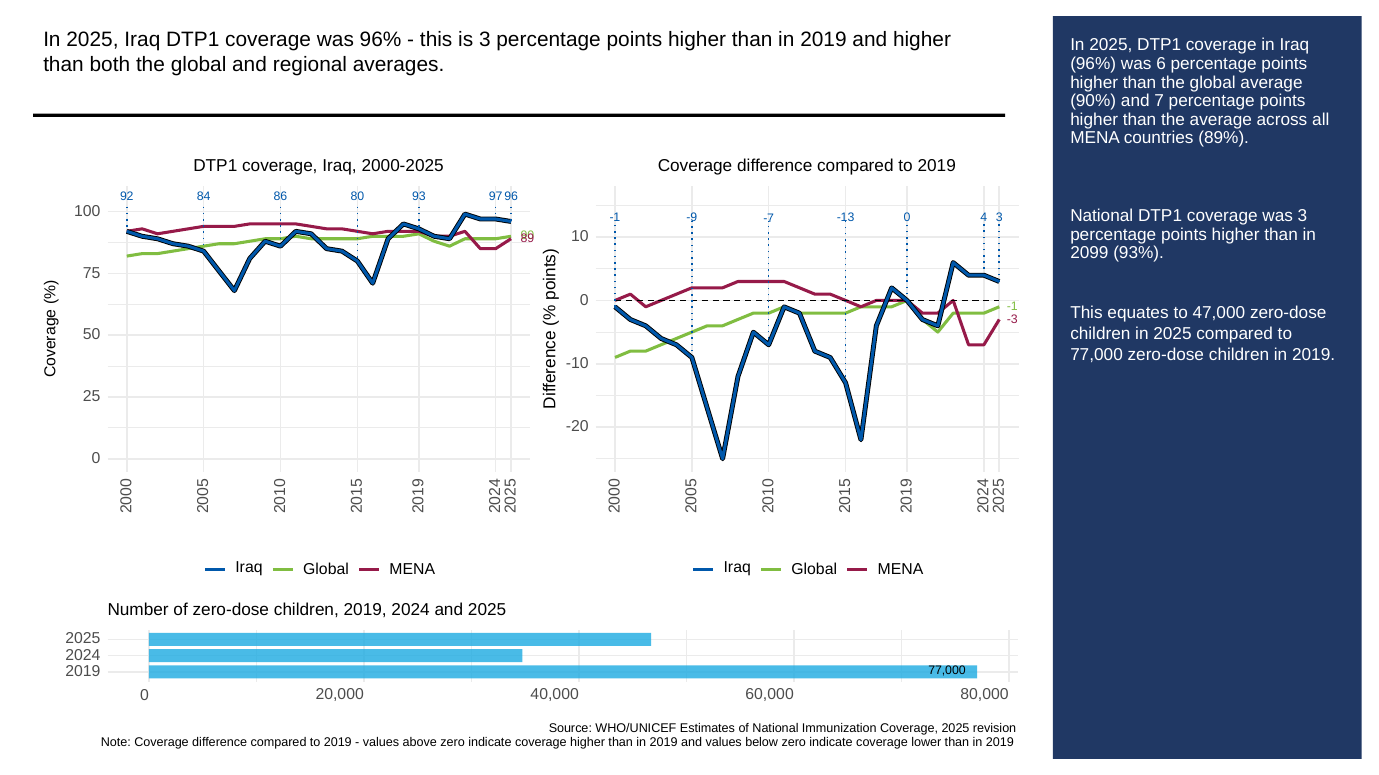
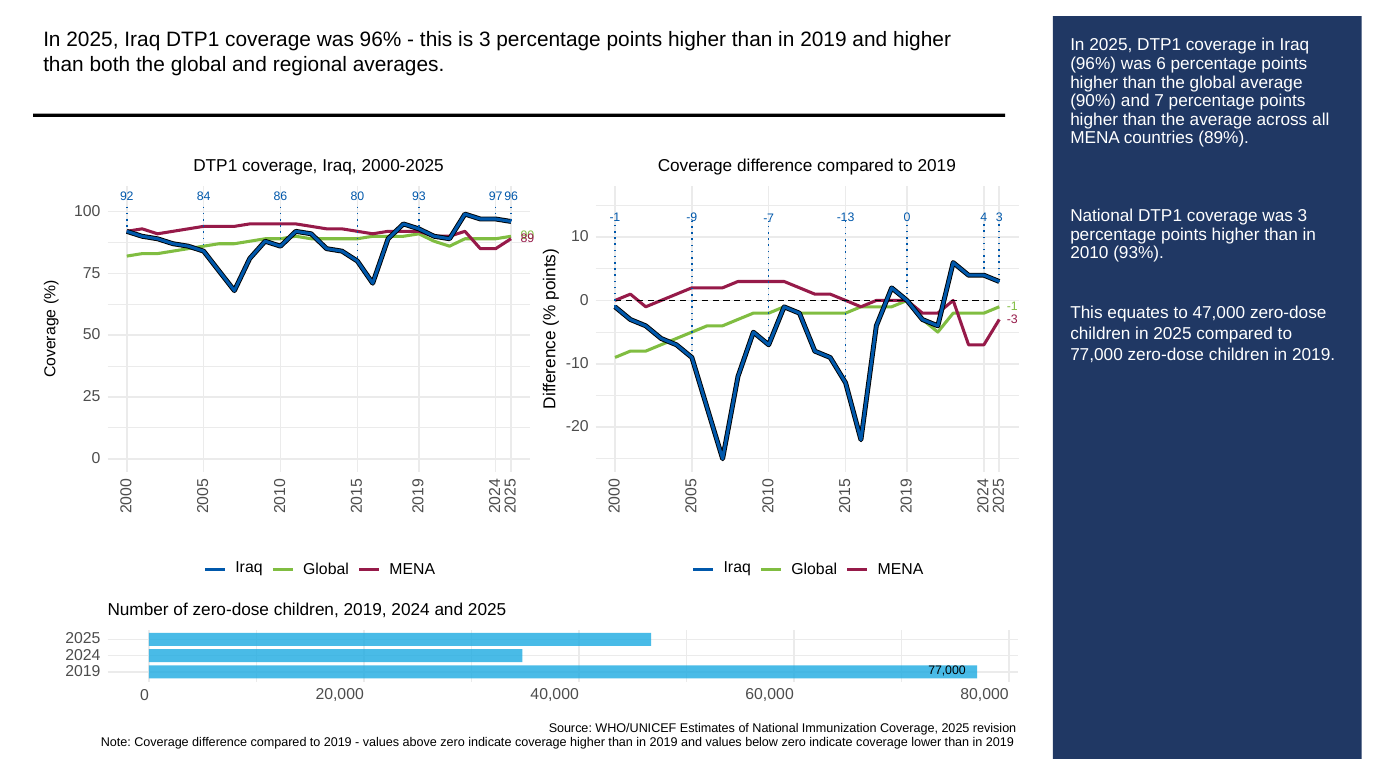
2099: 2099 -> 2010 (1089, 254)
